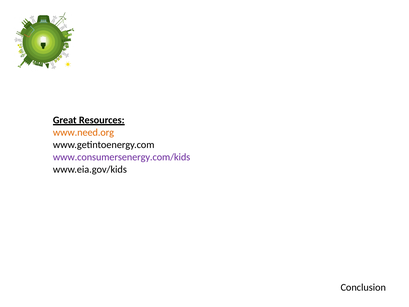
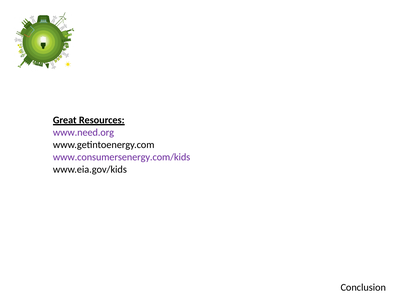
www.need.org colour: orange -> purple (83, 132)
